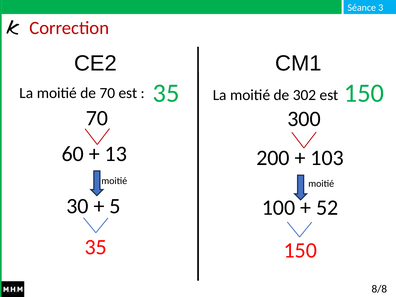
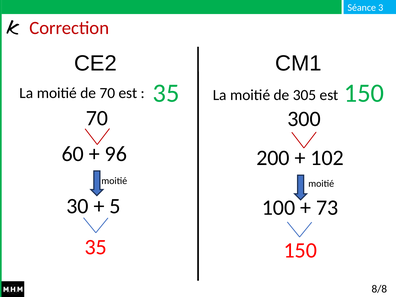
302: 302 -> 305 (305, 95)
13: 13 -> 96 (116, 154)
103: 103 -> 102 (327, 158)
52: 52 -> 73 (327, 208)
